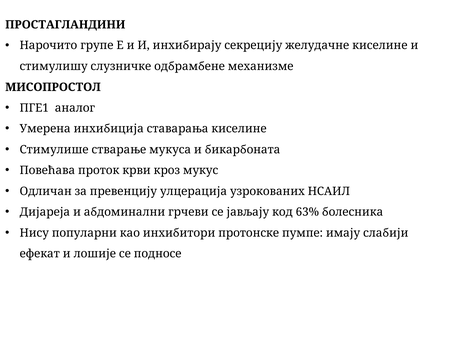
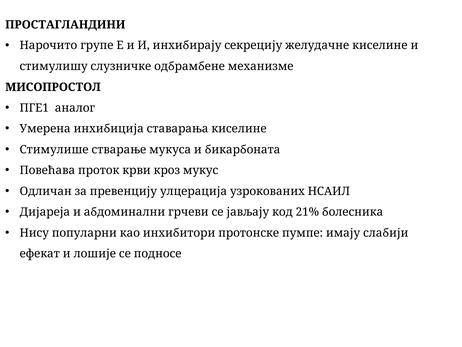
63%: 63% -> 21% (307, 212)
